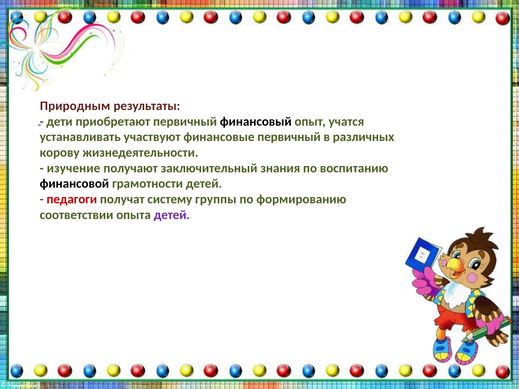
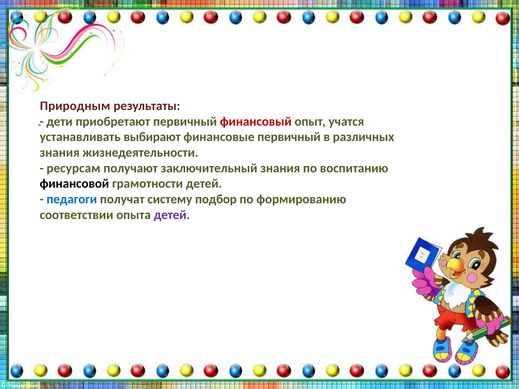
финансовый colour: black -> red (256, 122)
участвуют: участвуют -> выбирают (152, 137)
корову: корову -> знания (60, 153)
изучение: изучение -> ресурсам (73, 168)
педагоги colour: red -> blue (72, 199)
группы: группы -> подбор (216, 199)
